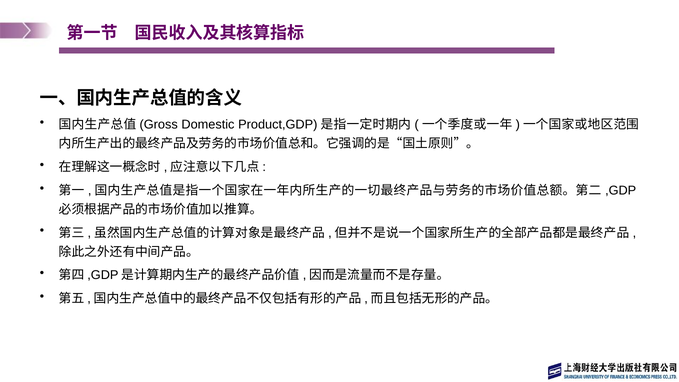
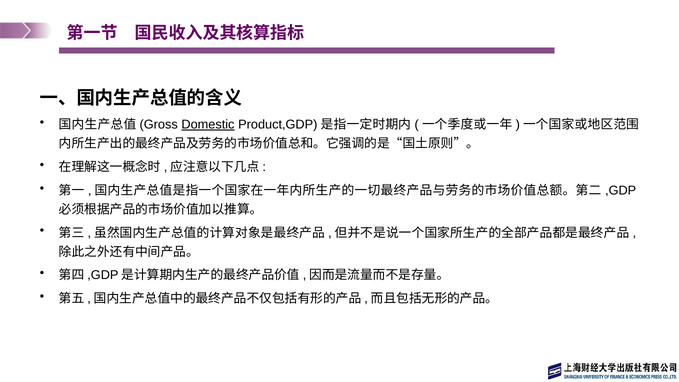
Domestic underline: none -> present (208, 125)
